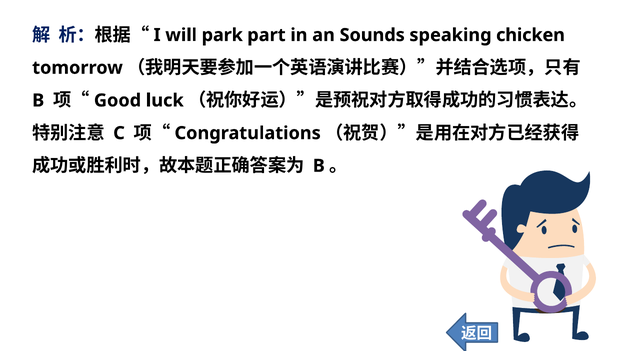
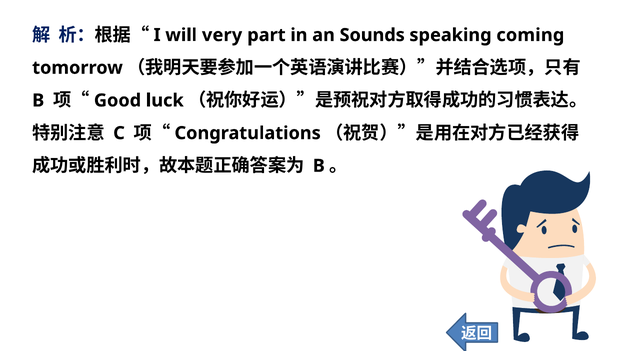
park: park -> very (222, 35)
chicken: chicken -> coming (530, 35)
